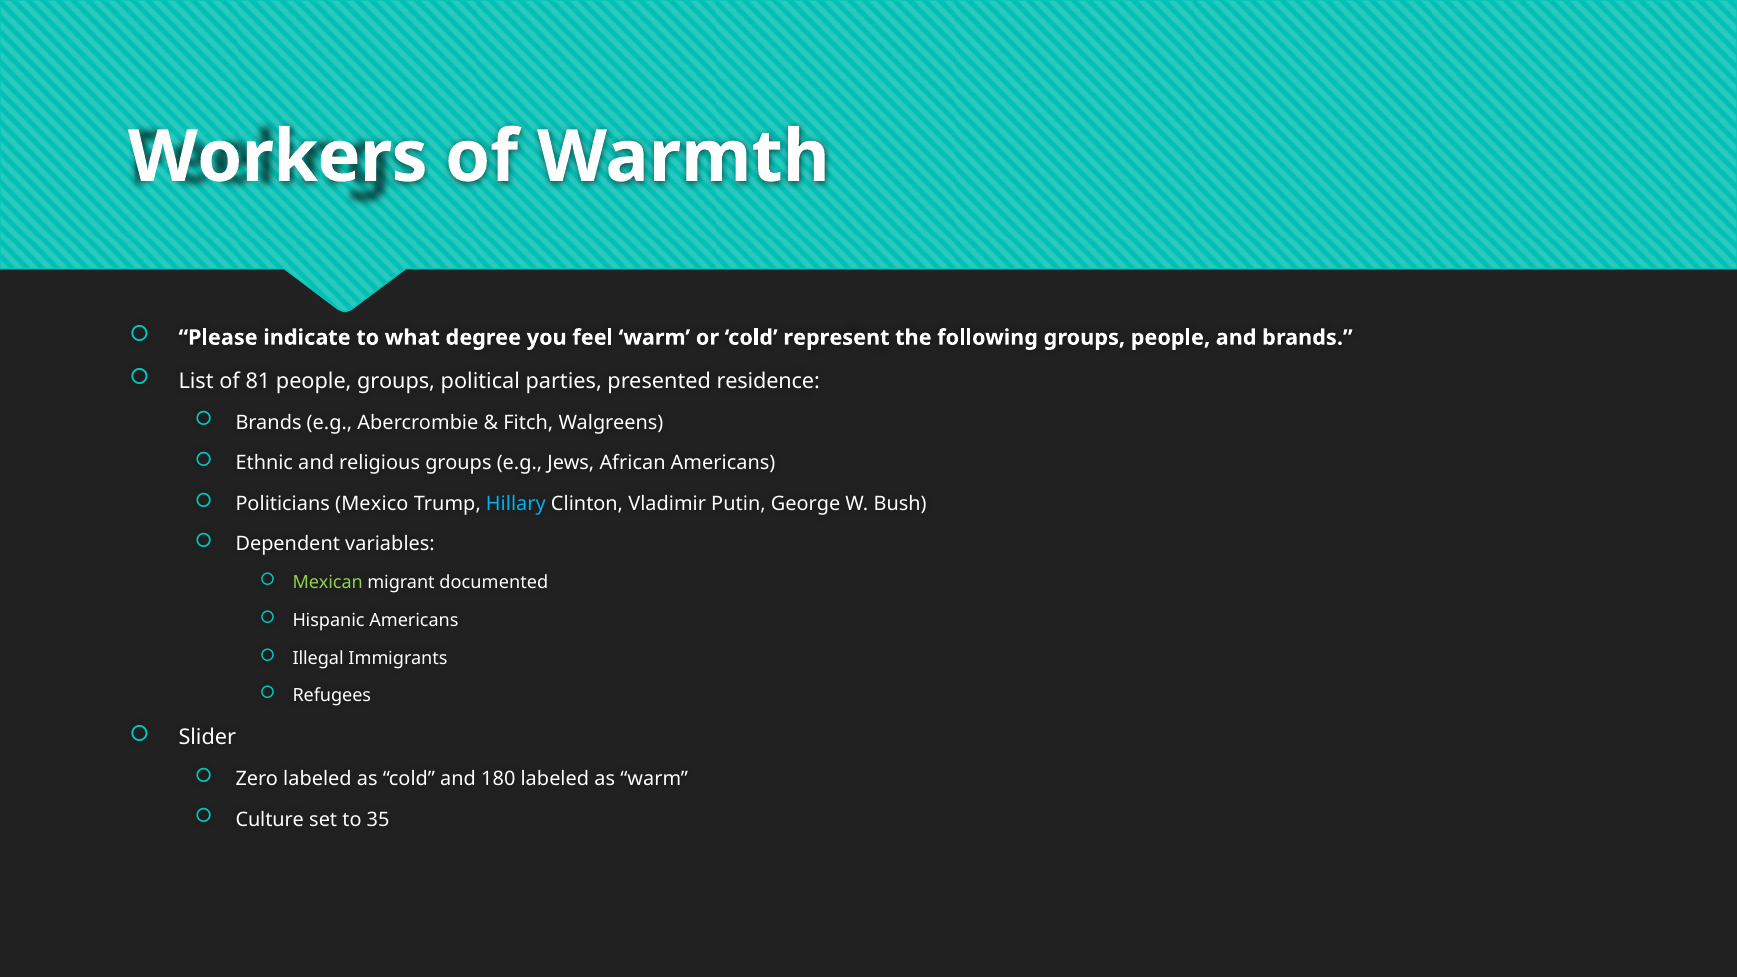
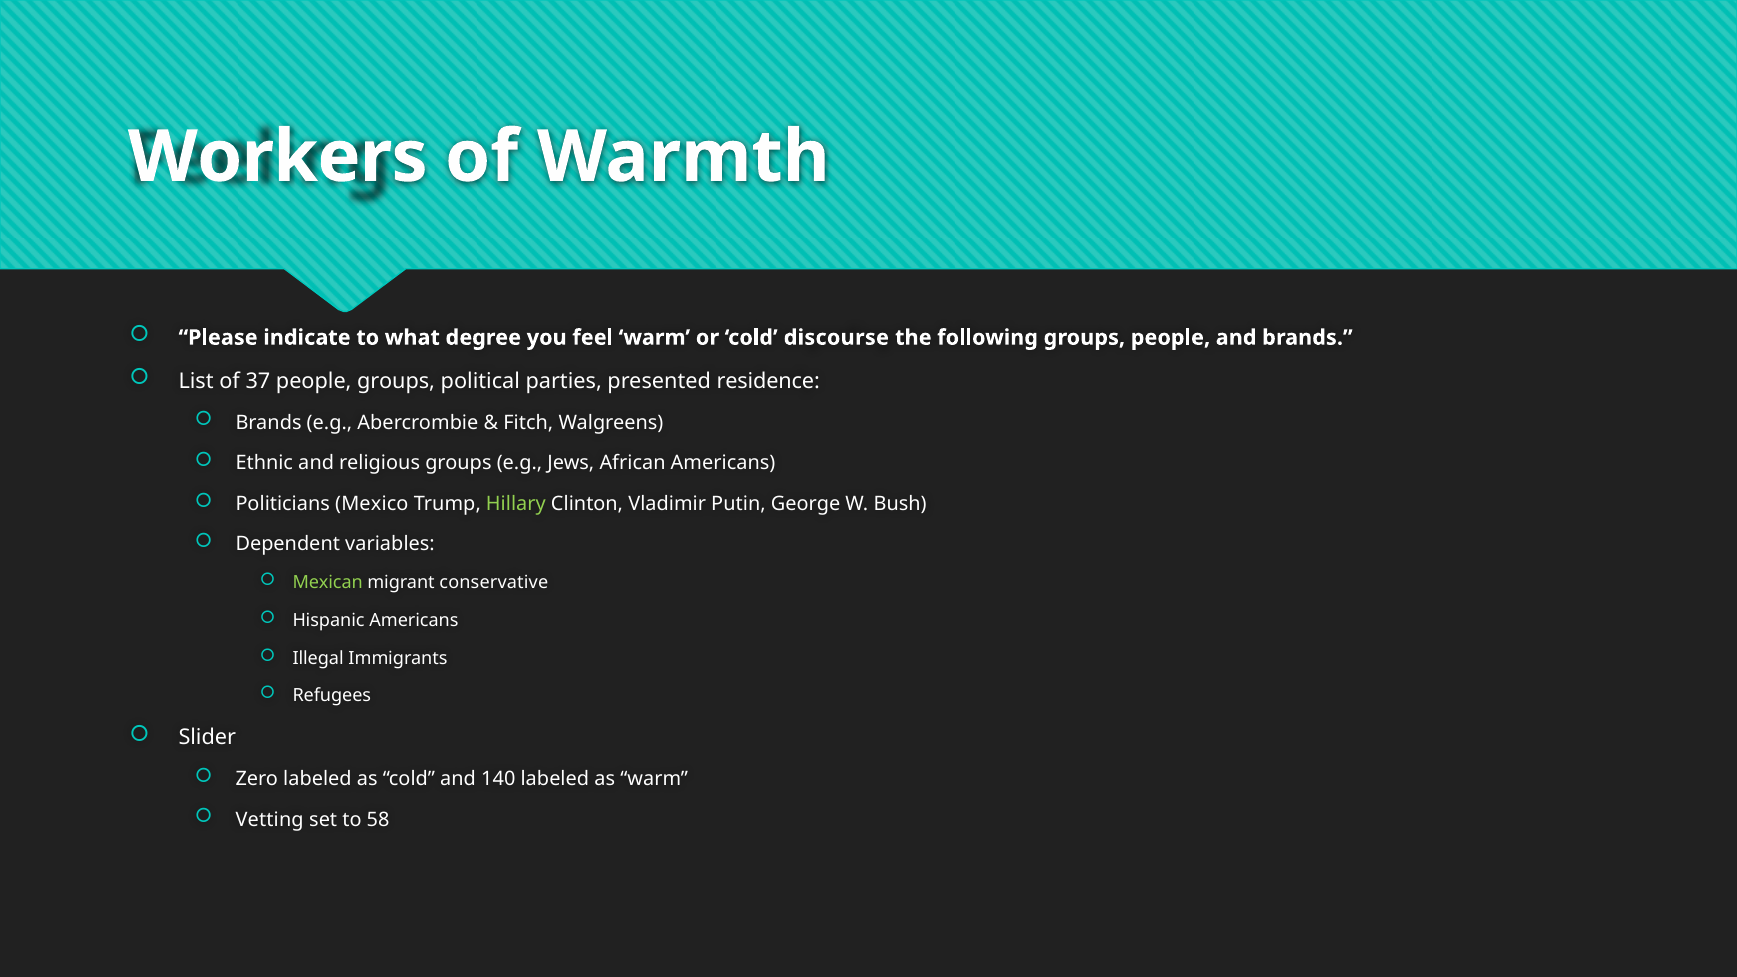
represent: represent -> discourse (836, 338)
81: 81 -> 37 (258, 381)
Hillary colour: light blue -> light green (516, 504)
documented: documented -> conservative (494, 583)
180: 180 -> 140 (498, 779)
Culture: Culture -> Vetting (270, 820)
35: 35 -> 58 (378, 820)
